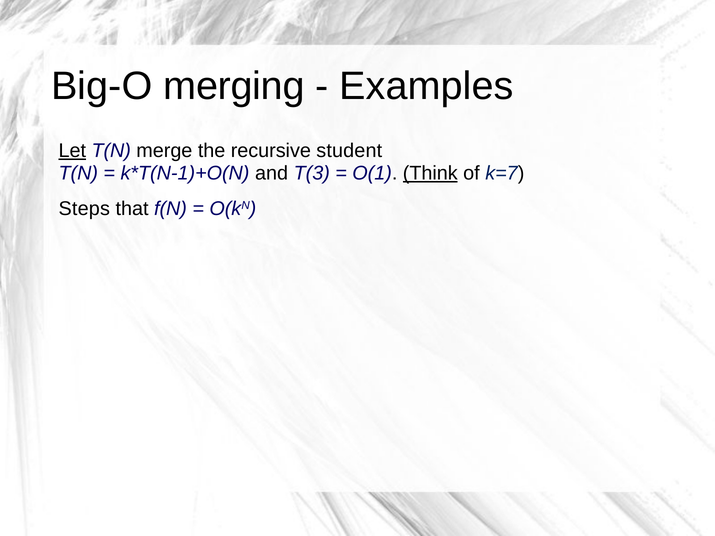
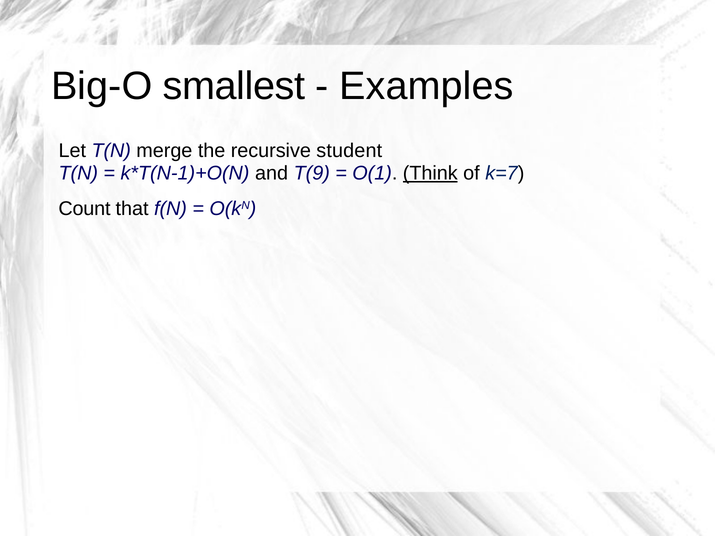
merging: merging -> smallest (234, 86)
Let underline: present -> none (72, 151)
T(3: T(3 -> T(9 (312, 173)
Steps: Steps -> Count (84, 209)
